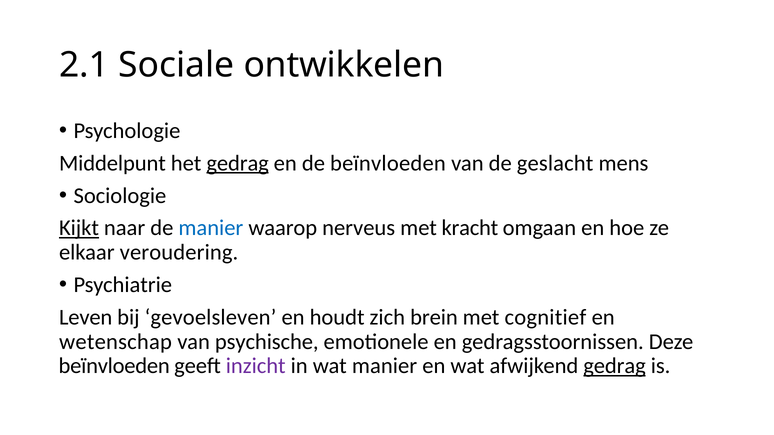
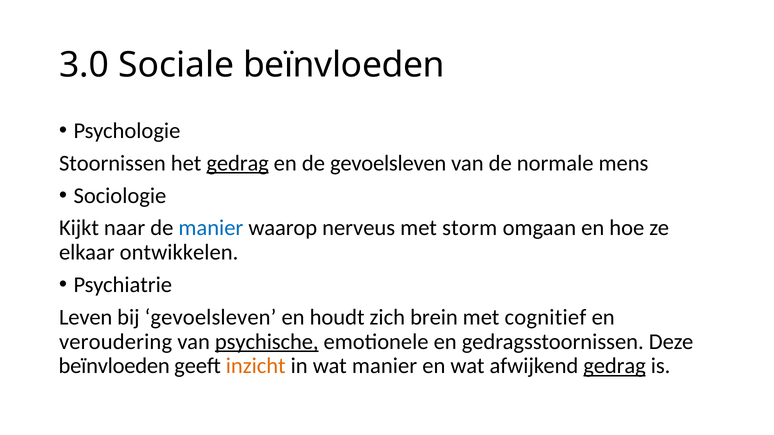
2.1: 2.1 -> 3.0 (84, 65)
Sociale ontwikkelen: ontwikkelen -> beïnvloeden (344, 65)
Middelpunt: Middelpunt -> Stoornissen (112, 163)
de beïnvloeden: beïnvloeden -> gevoelsleven (388, 163)
geslacht: geslacht -> normale (555, 163)
Kijkt underline: present -> none (79, 228)
kracht: kracht -> storm (470, 228)
veroudering: veroudering -> ontwikkelen (179, 253)
wetenschap: wetenschap -> veroudering (116, 342)
psychische underline: none -> present (267, 342)
inzicht colour: purple -> orange (256, 366)
